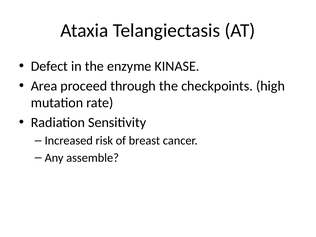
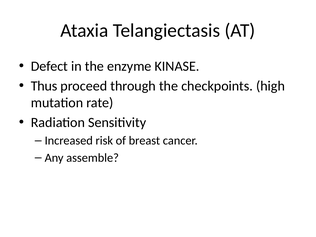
Area: Area -> Thus (44, 86)
